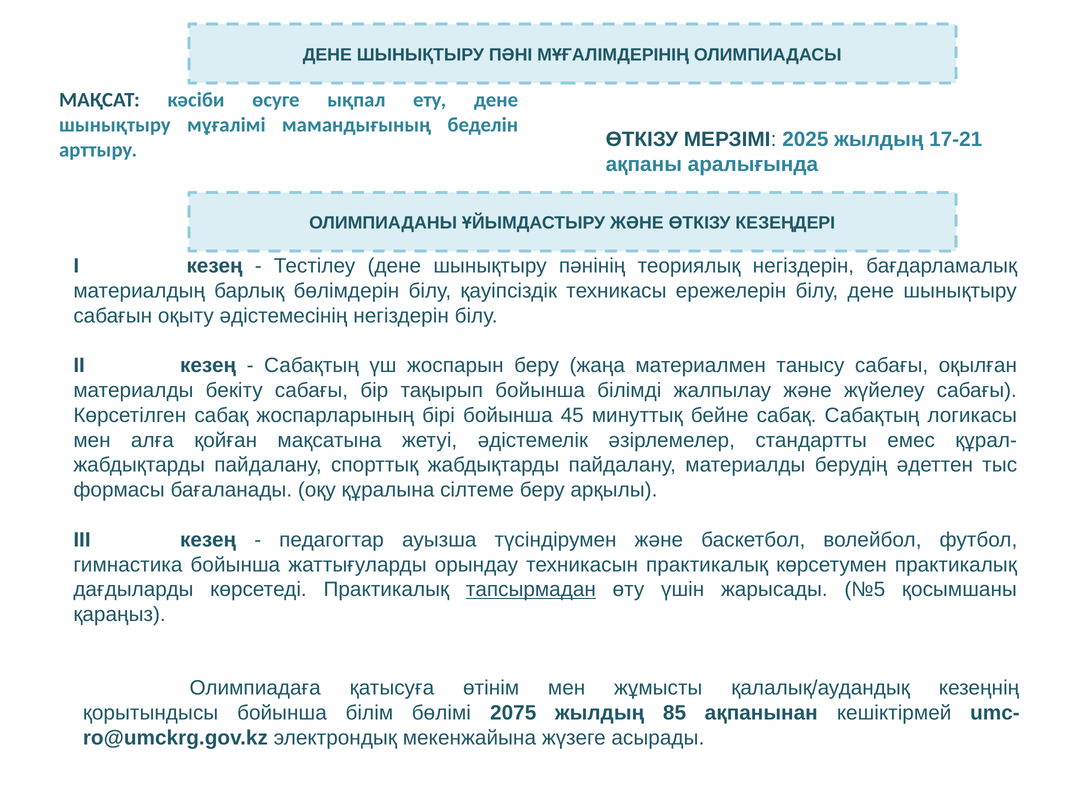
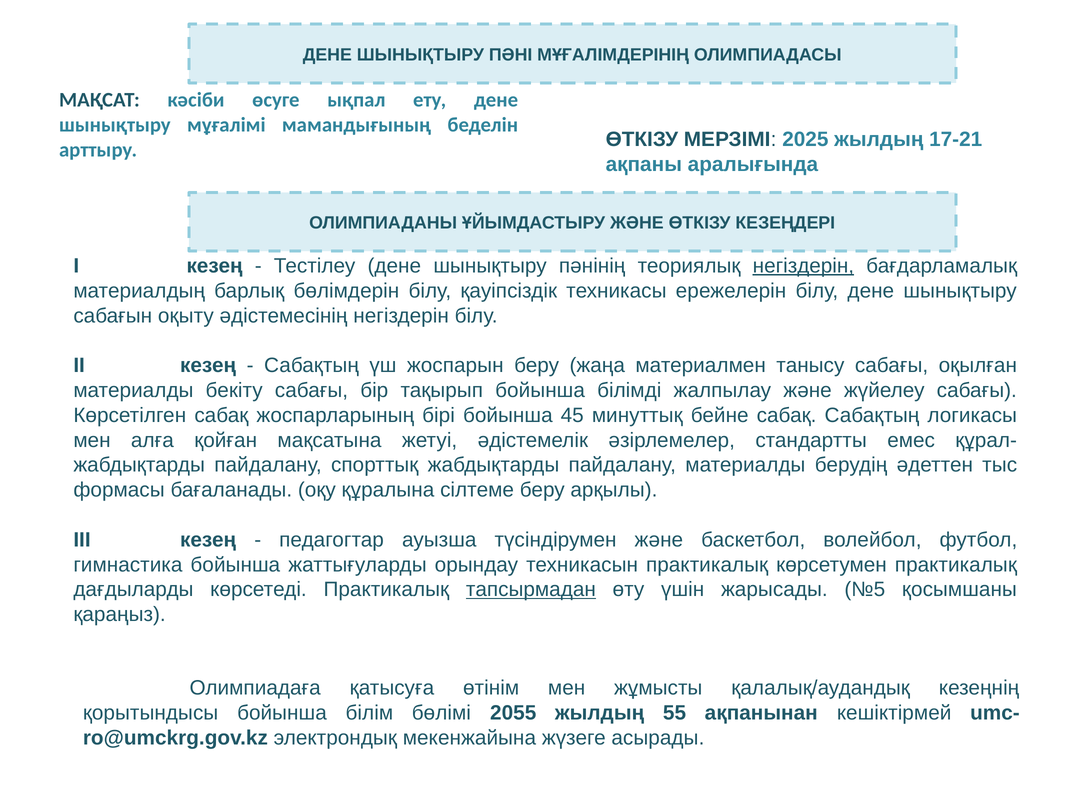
негіздерін underline: none -> present (803, 266)
2075: 2075 -> 2055 (513, 713)
85: 85 -> 55 (675, 713)
